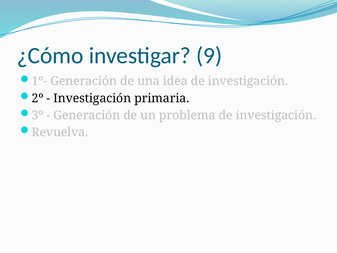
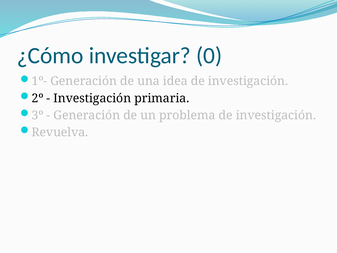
9: 9 -> 0 (209, 56)
